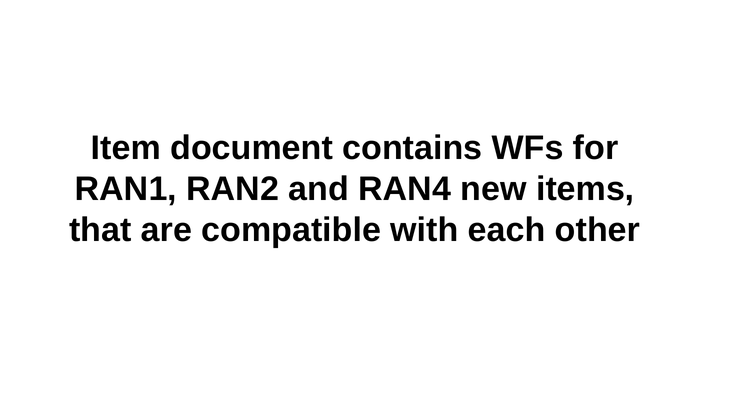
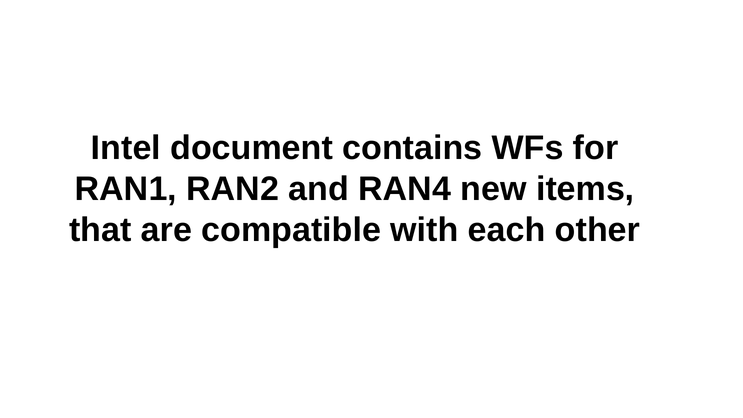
Item: Item -> Intel (126, 148)
